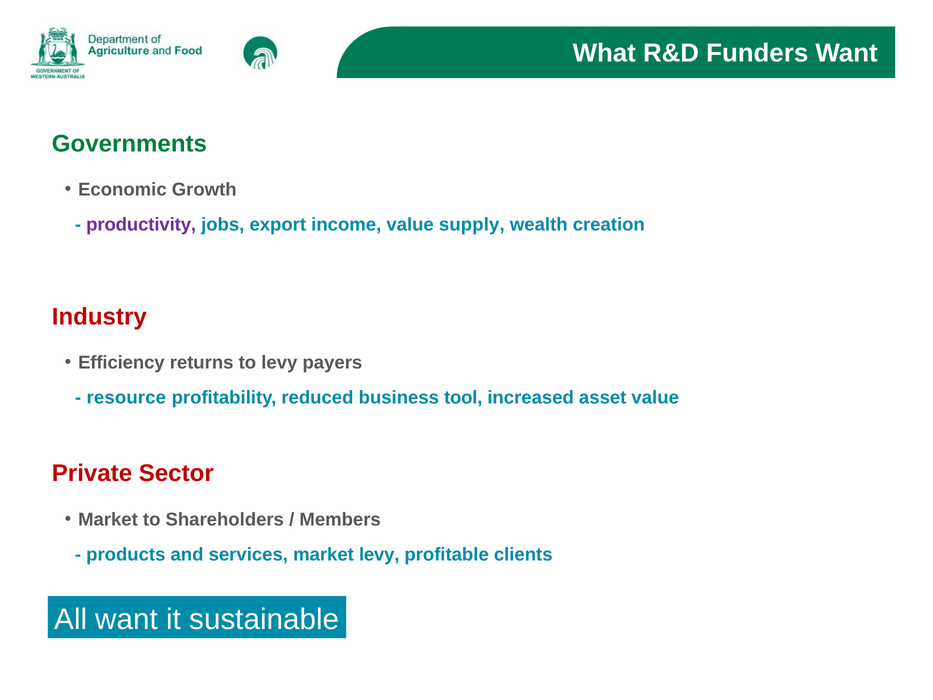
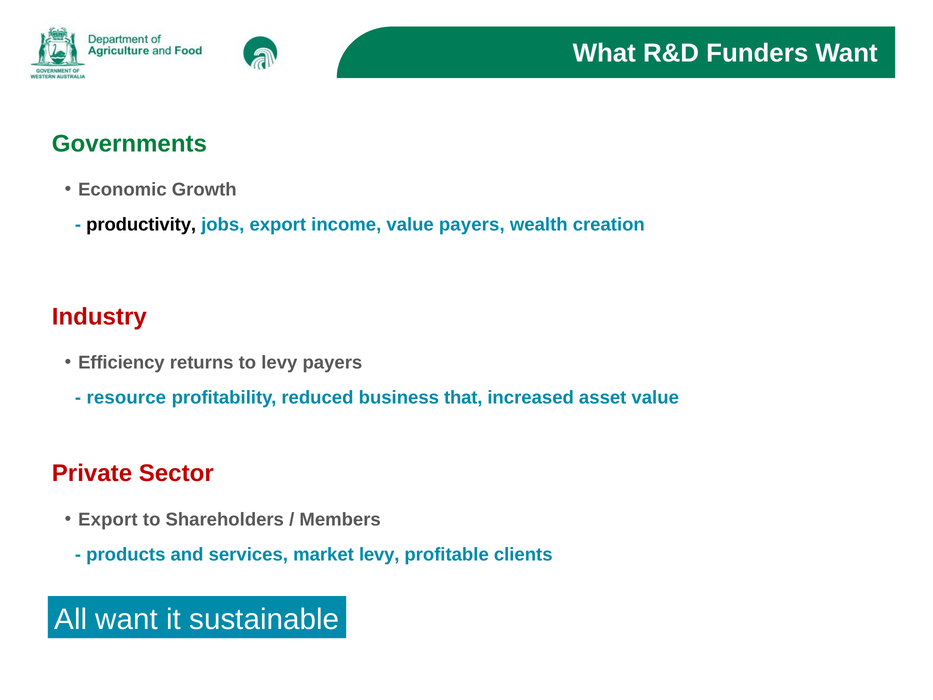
productivity colour: purple -> black (141, 225)
value supply: supply -> payers (472, 225)
tool: tool -> that (463, 398)
Market: Market -> Export (108, 519)
